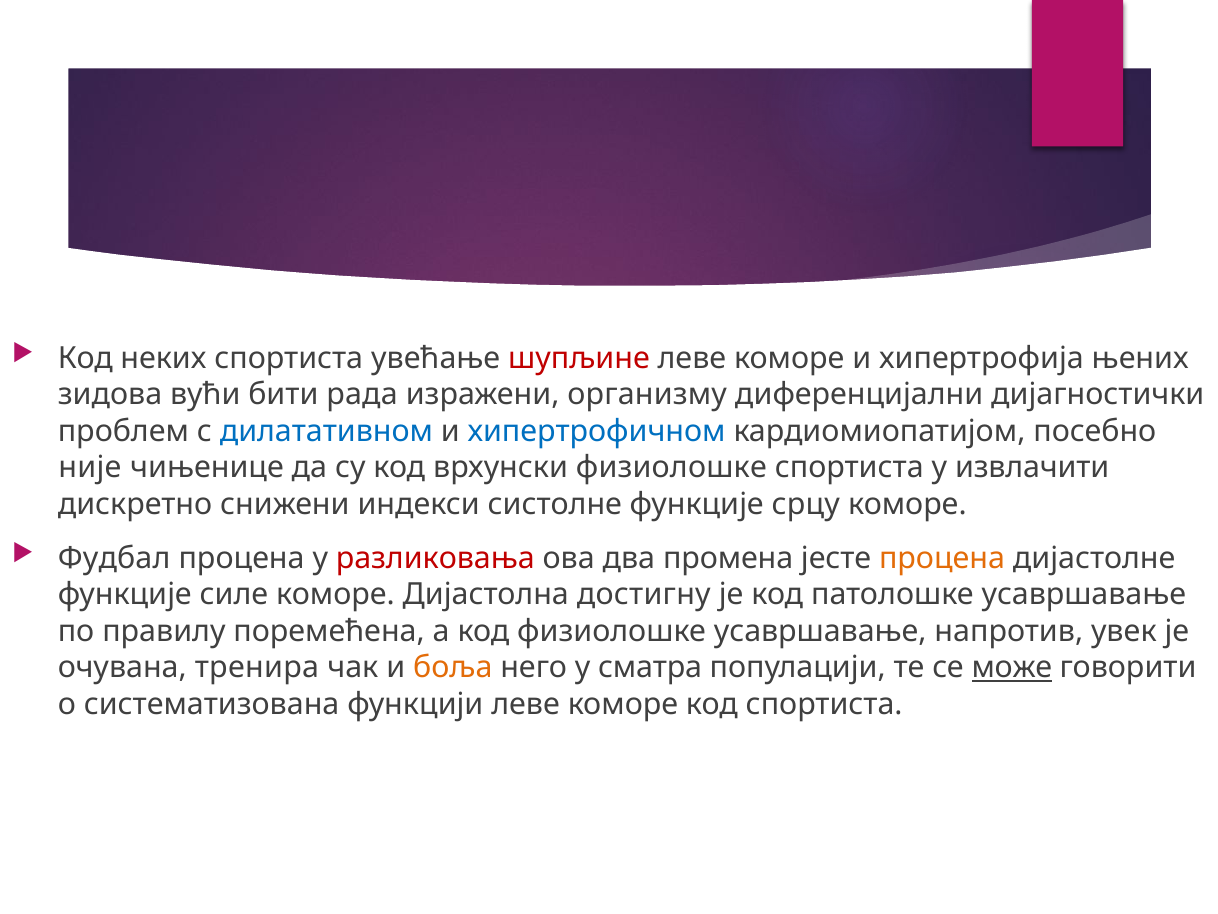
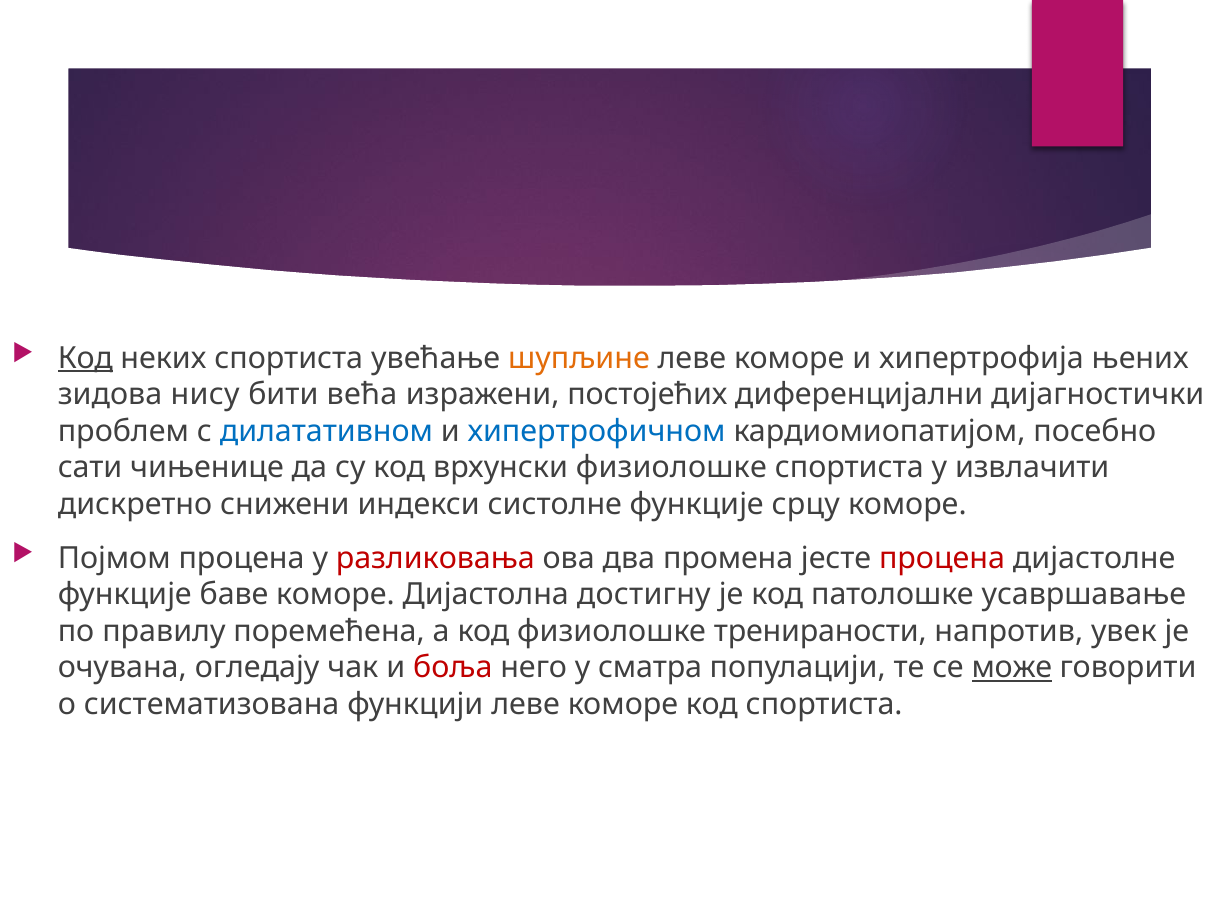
Код underline: none -> present (85, 358)
шупљине colour: red -> orange (579, 358)
вући: вући -> нису (205, 395)
рада: рада -> већа (362, 395)
организму: организму -> постојећих (647, 395)
није: није -> сати (90, 468)
Фудбал: Фудбал -> Појмом (114, 558)
процена colour: orange -> red (942, 558)
силе: силе -> баве (234, 594)
физиолошке усавршавање: усавршавање -> тренираности (820, 631)
тренира: тренира -> огледају (257, 667)
боља colour: orange -> red (453, 667)
